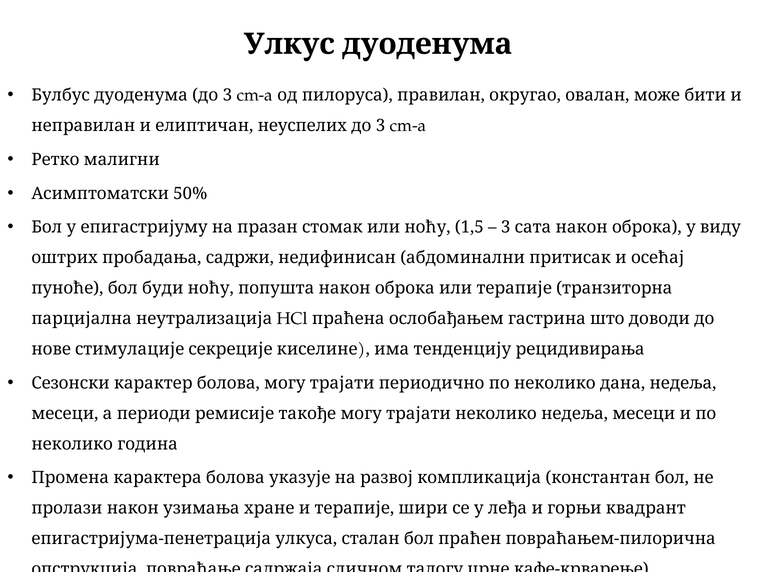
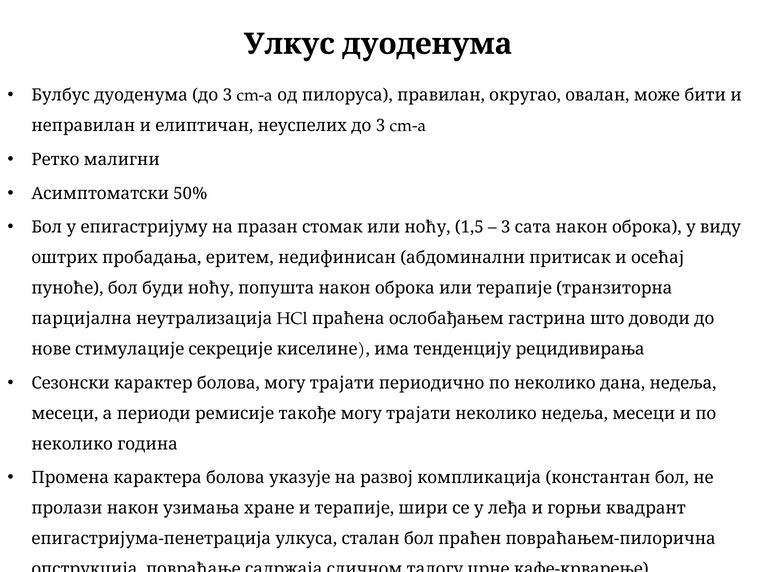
садржи: садржи -> еритем (240, 258)
